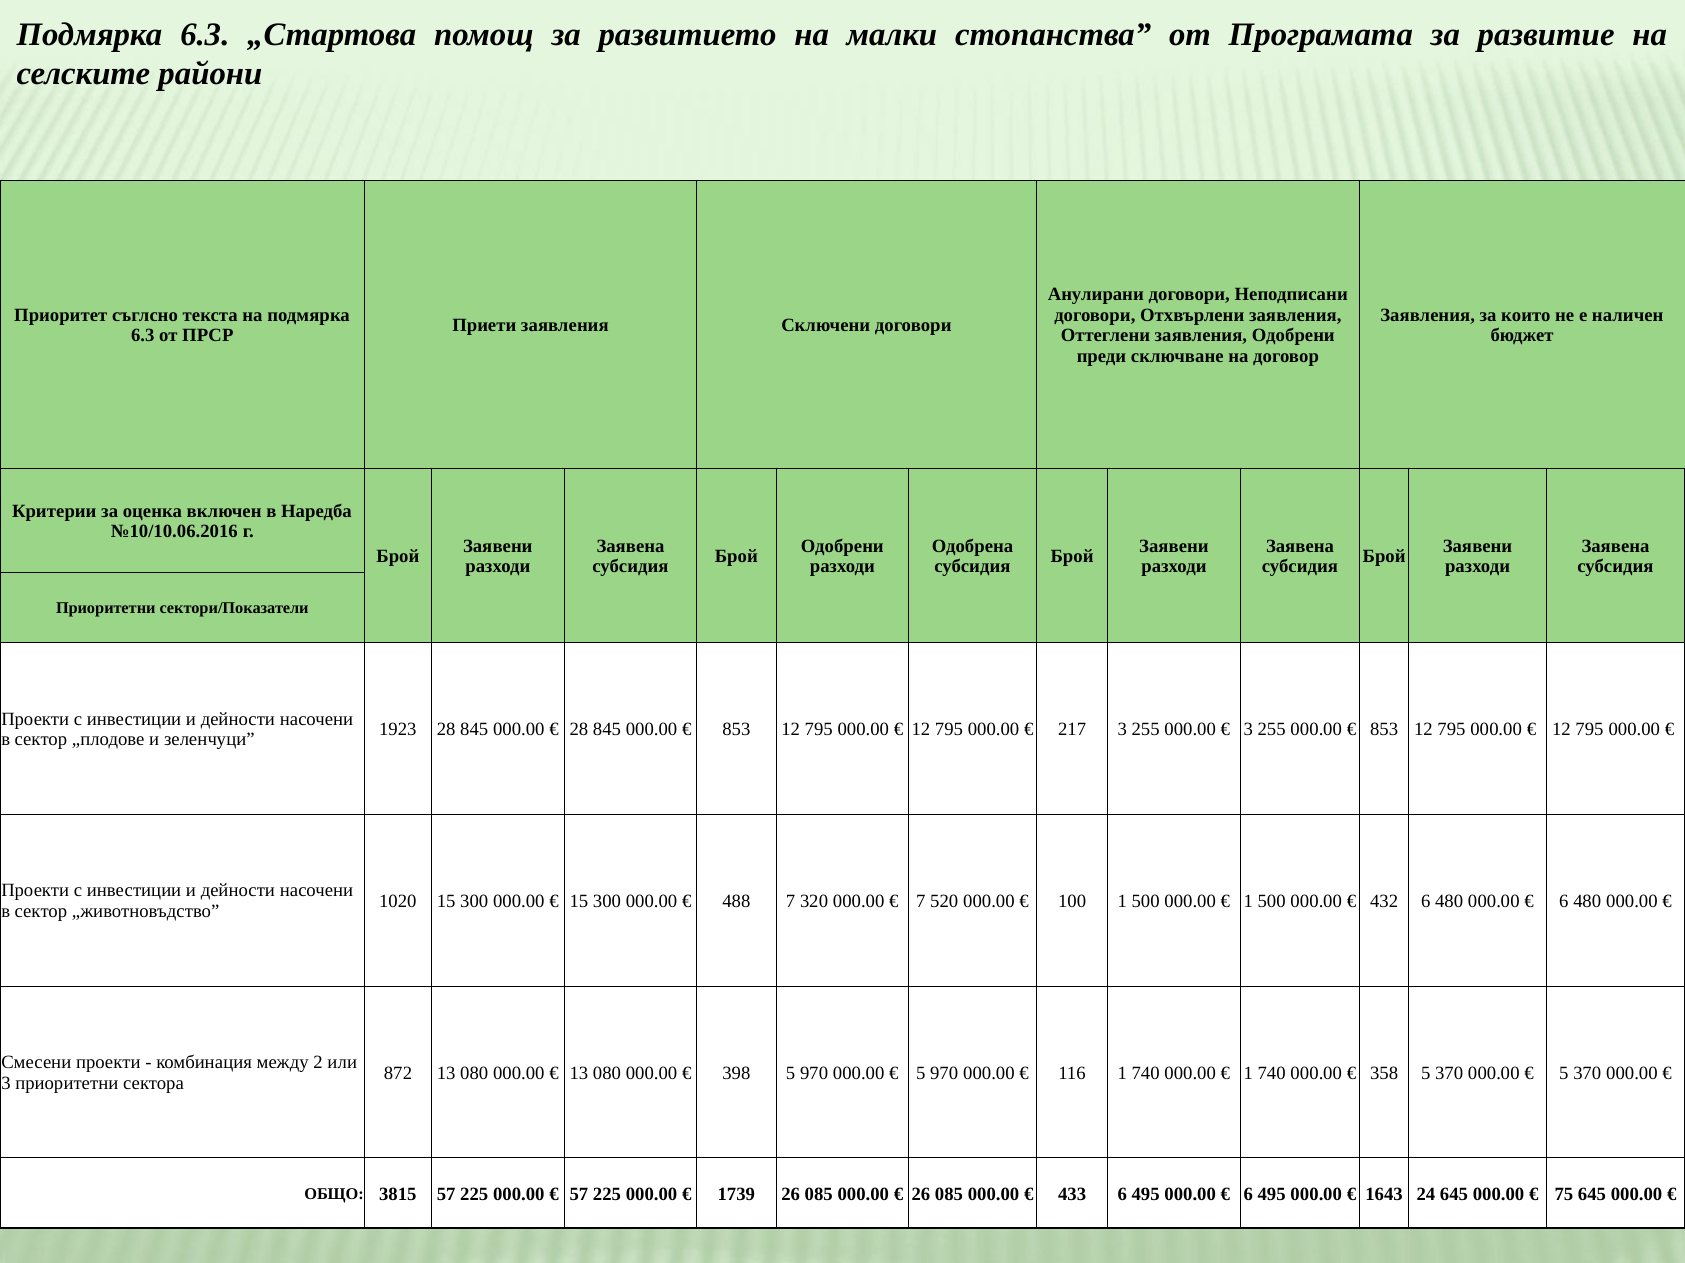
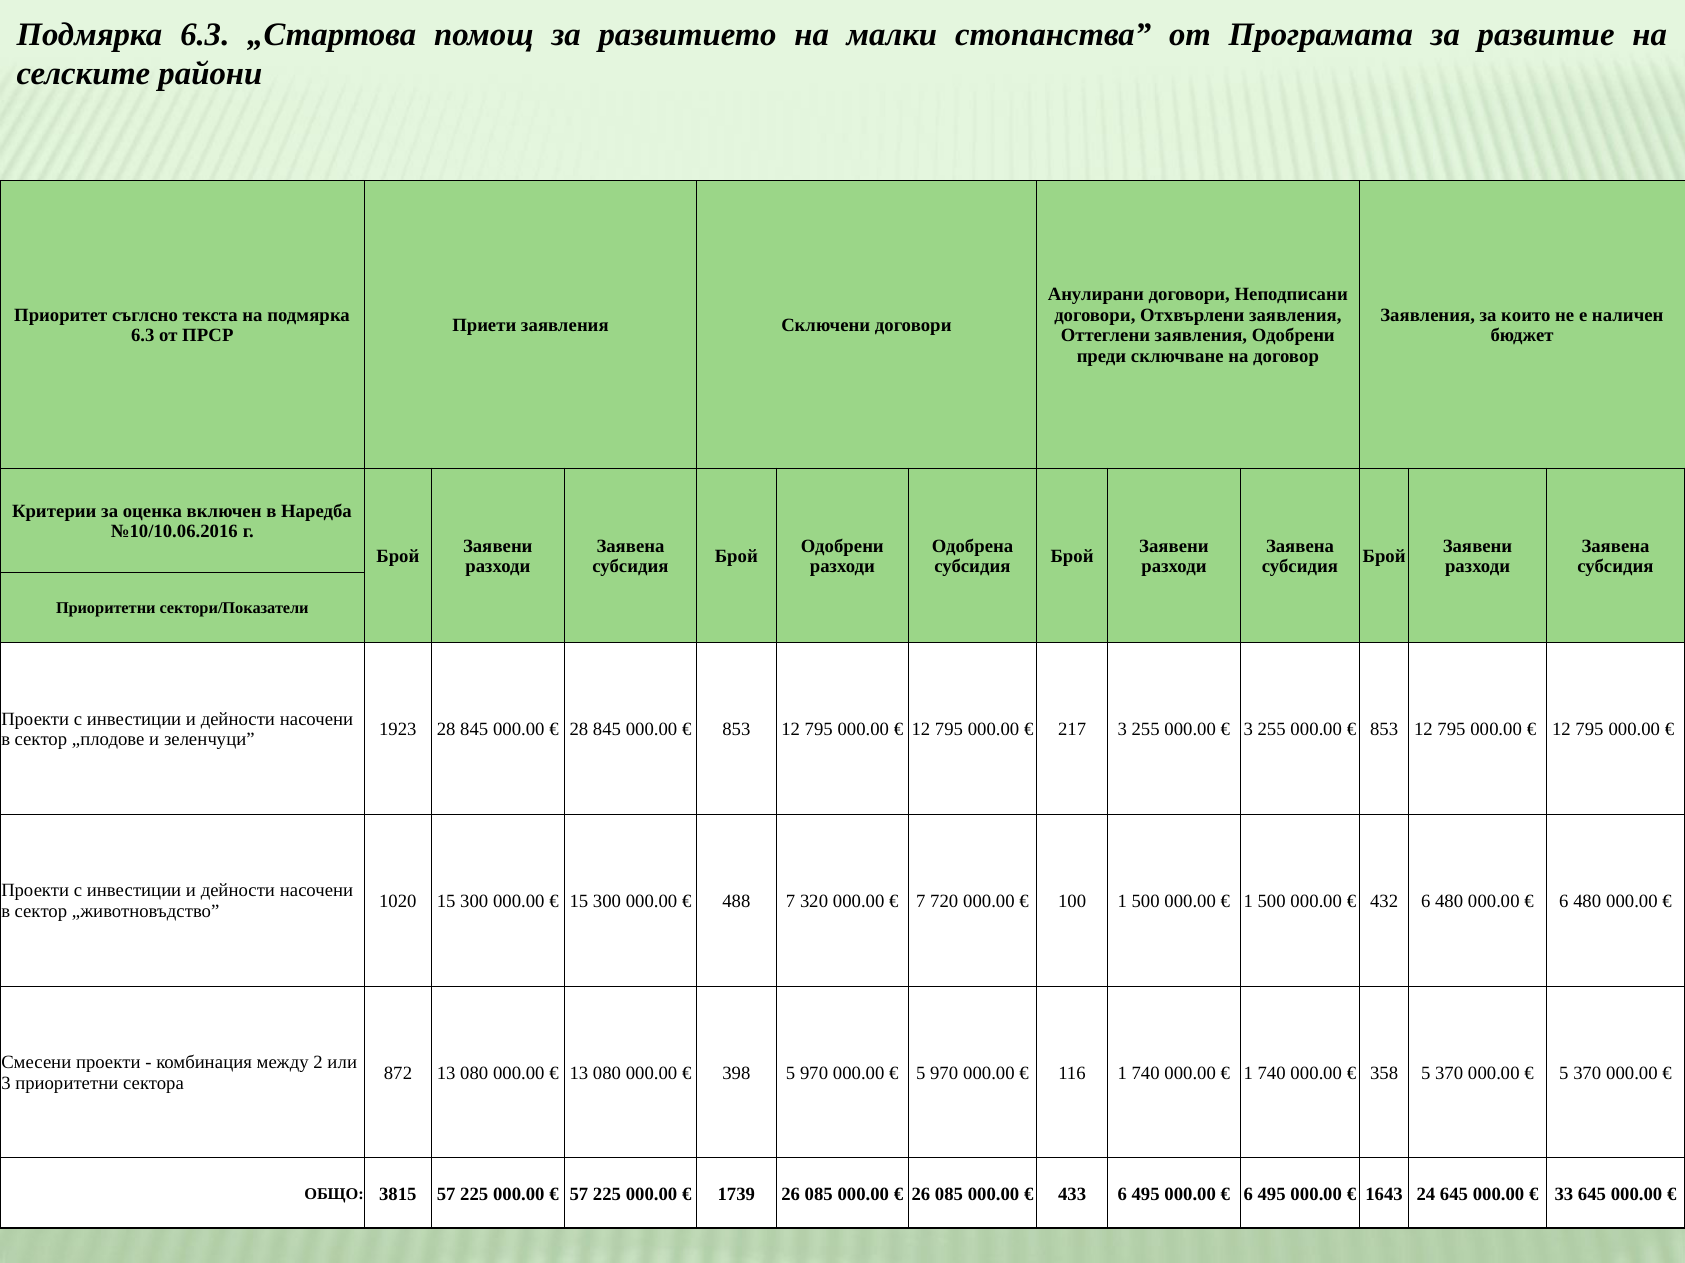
520: 520 -> 720 (944, 902)
75: 75 -> 33 (1564, 1195)
